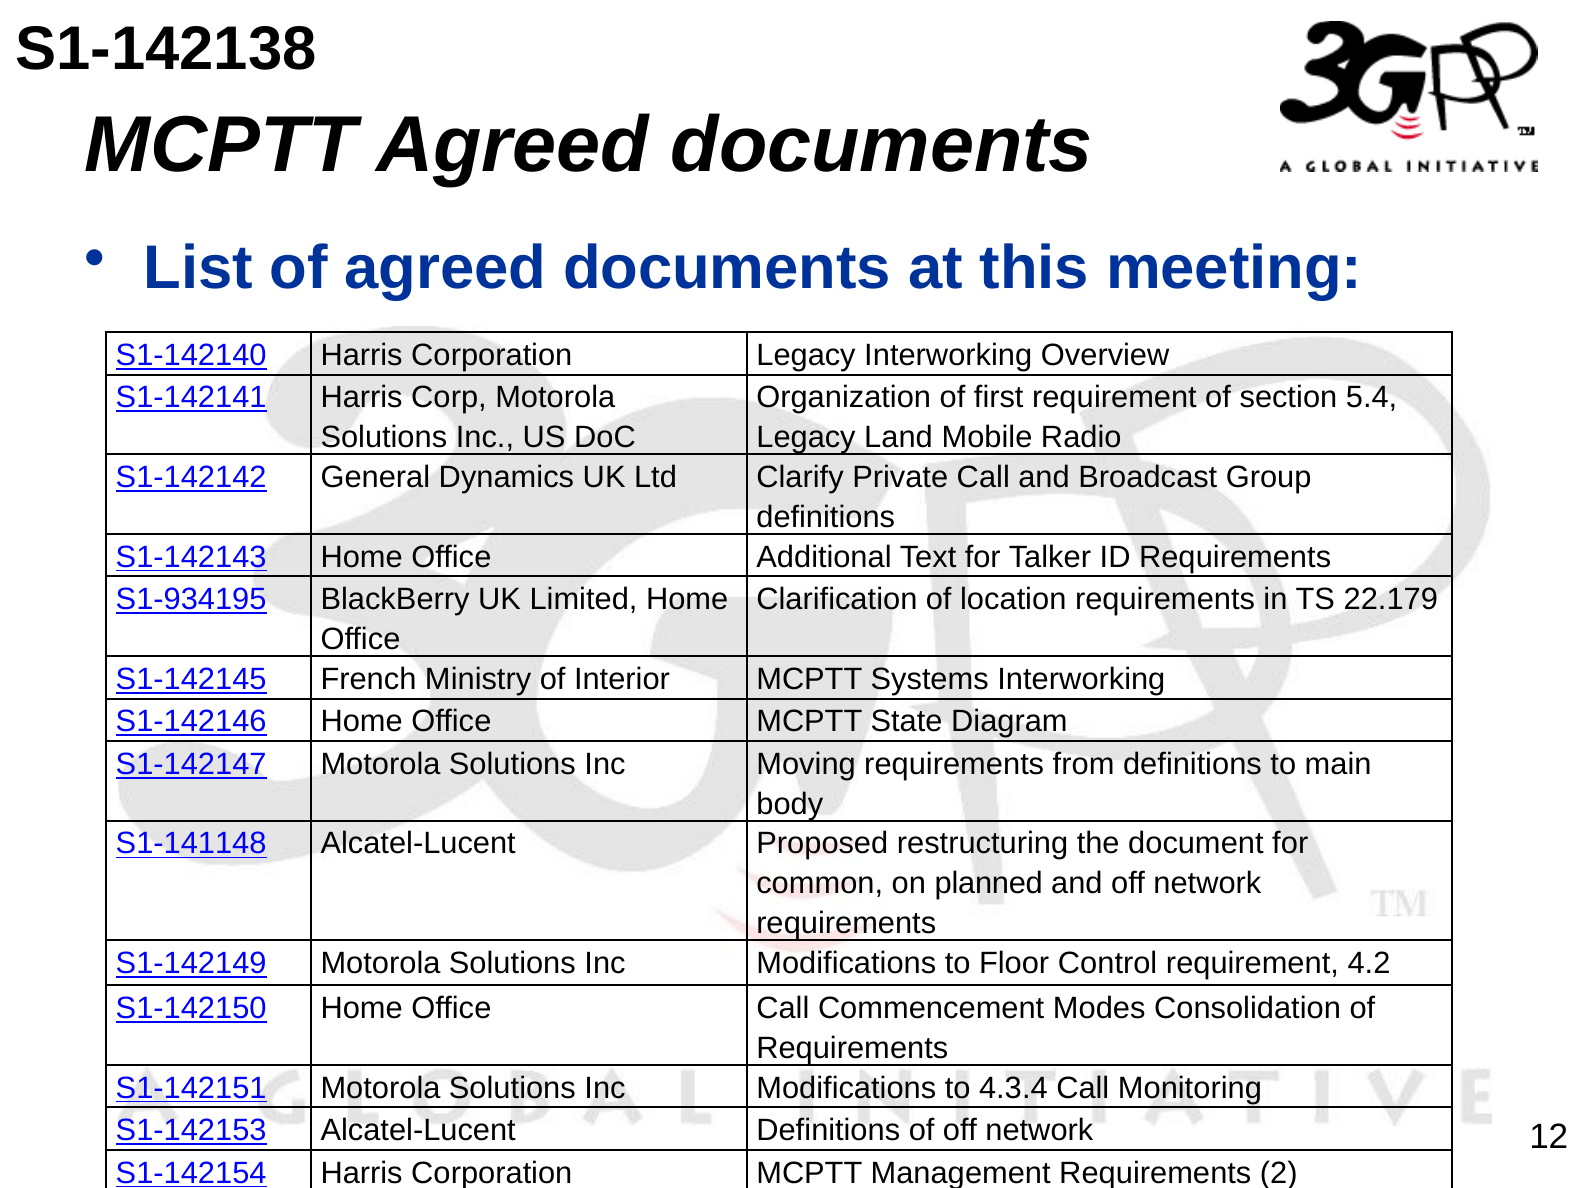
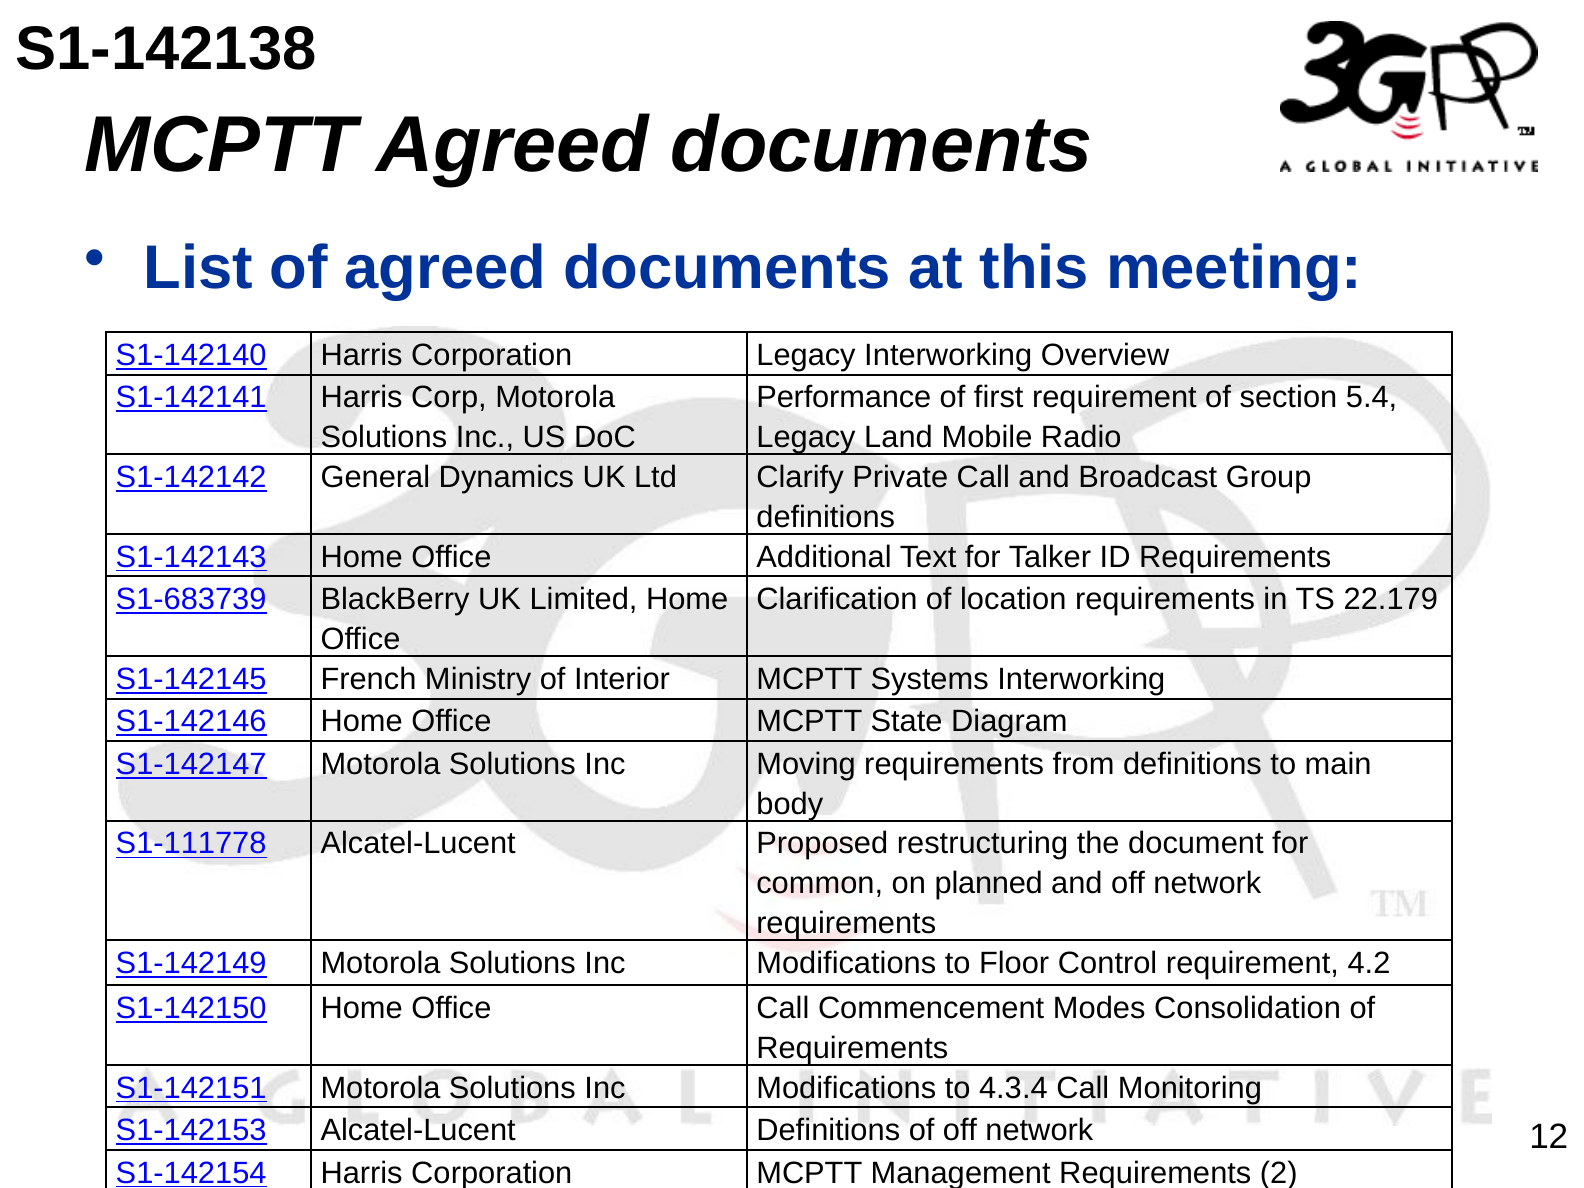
Organization: Organization -> Performance (844, 398)
S1-934195: S1-934195 -> S1-683739 (191, 599)
S1-141148: S1-141148 -> S1-111778 (191, 844)
